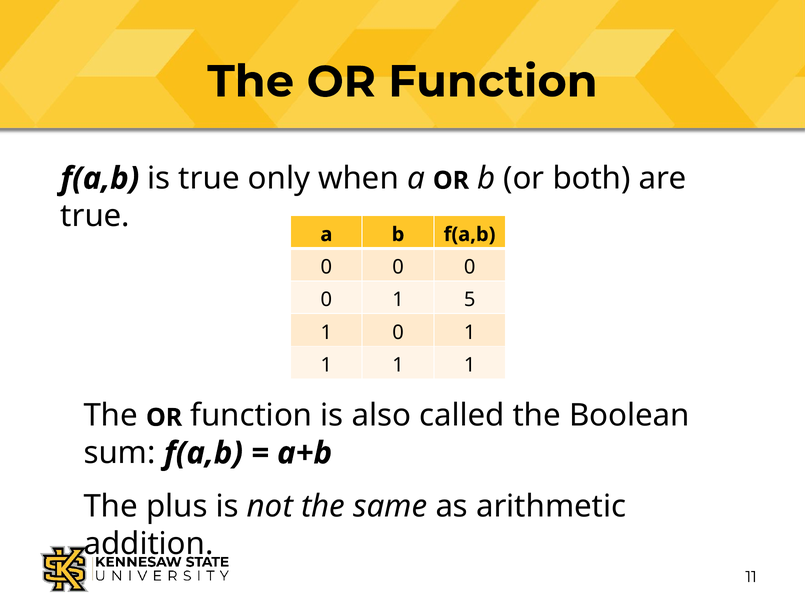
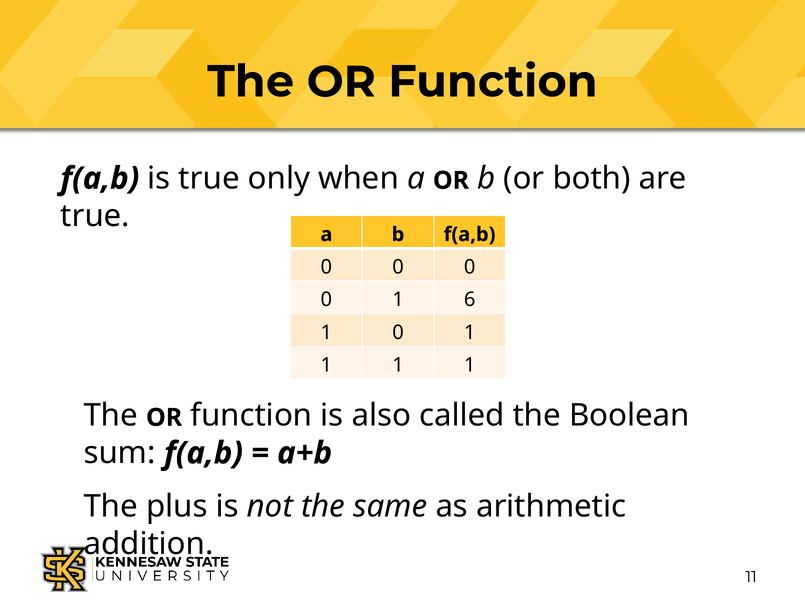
5: 5 -> 6 (470, 300)
